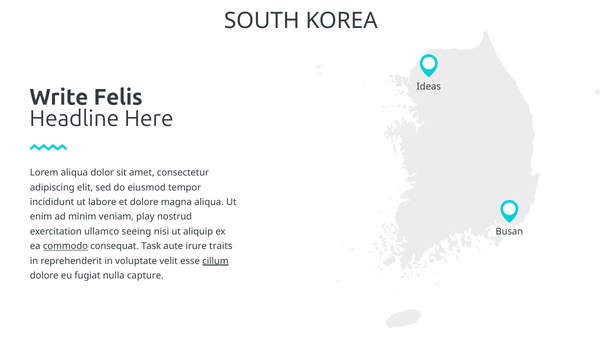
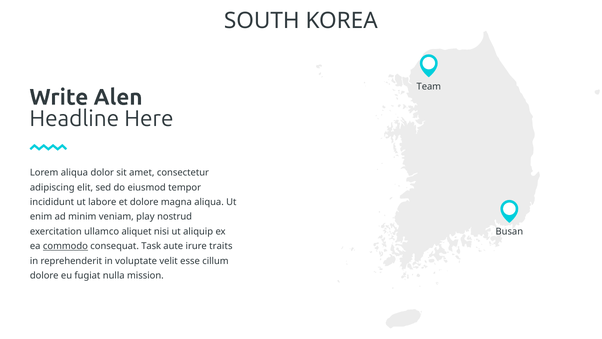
Ideas: Ideas -> Team (429, 86)
Felis: Felis -> Alen (118, 97)
seeing: seeing -> aliquet (137, 231)
cillum underline: present -> none (215, 261)
capture: capture -> mission (145, 275)
